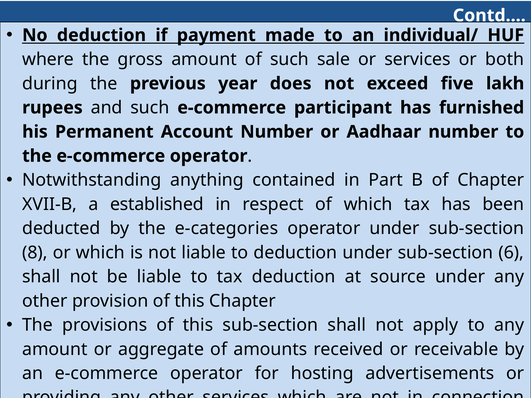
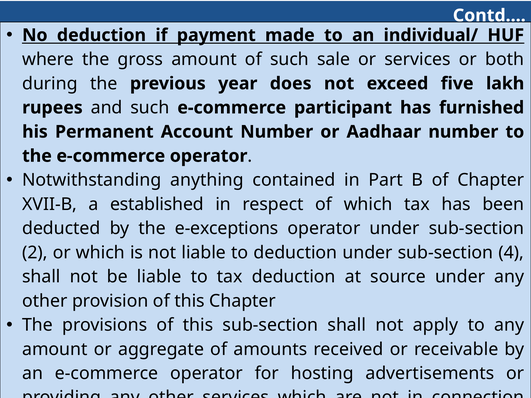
e-categories: e-categories -> e-exceptions (227, 229)
8: 8 -> 2 (35, 253)
6: 6 -> 4 (511, 253)
